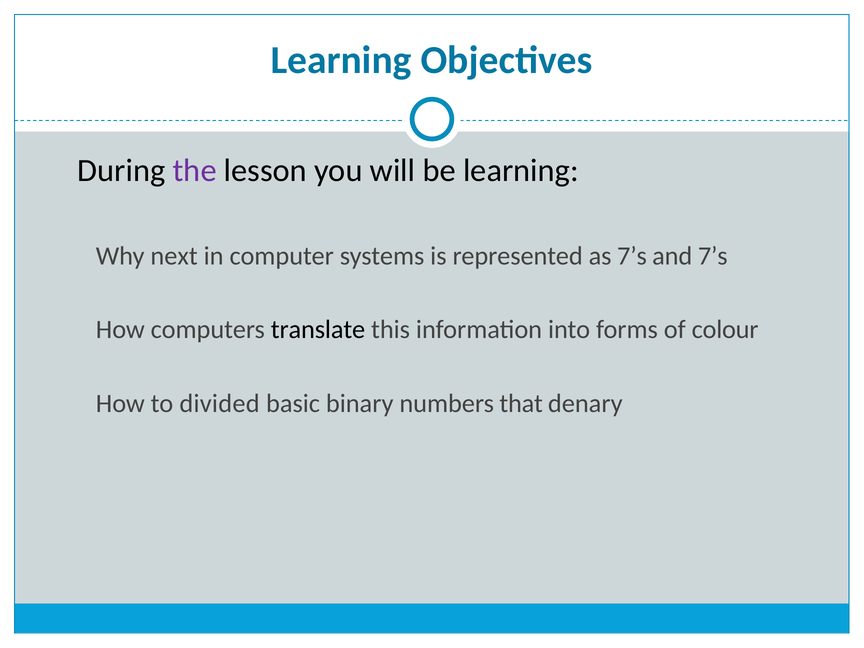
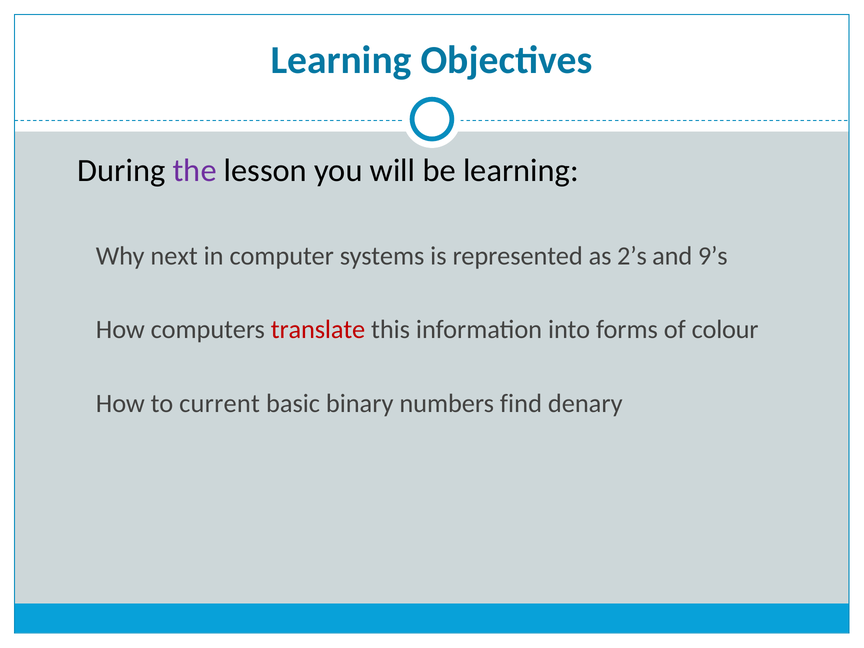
as 7’s: 7’s -> 2’s (632, 256)
and 7’s: 7’s -> 9’s (713, 256)
translate colour: black -> red (318, 330)
divided: divided -> current (220, 403)
that: that -> find (521, 403)
